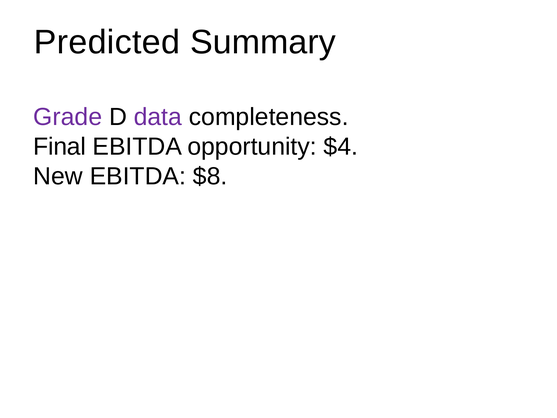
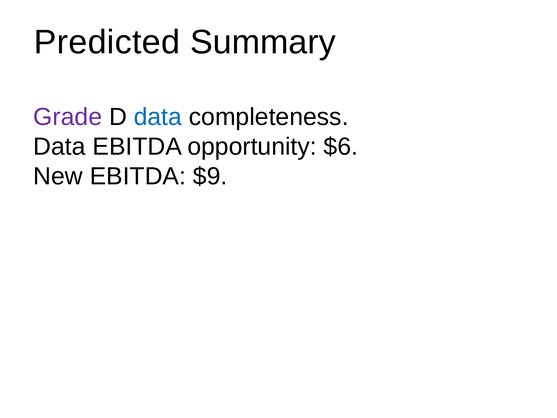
data colour: purple -> blue (158, 117)
Final: Final -> Data (59, 147)
$4: $4 -> $6 (341, 147)
$8: $8 -> $9 (210, 176)
